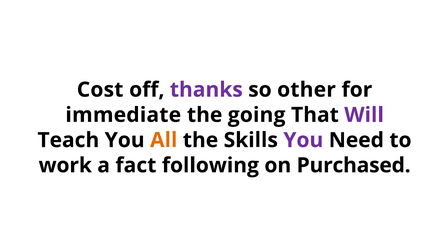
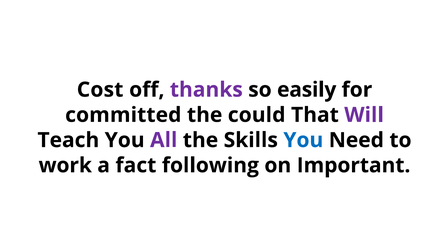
other: other -> easily (307, 90)
immediate: immediate -> committed (123, 115)
going: going -> could (257, 115)
All colour: orange -> purple (164, 140)
You colour: purple -> blue (303, 140)
Purchased: Purchased -> Important (354, 165)
